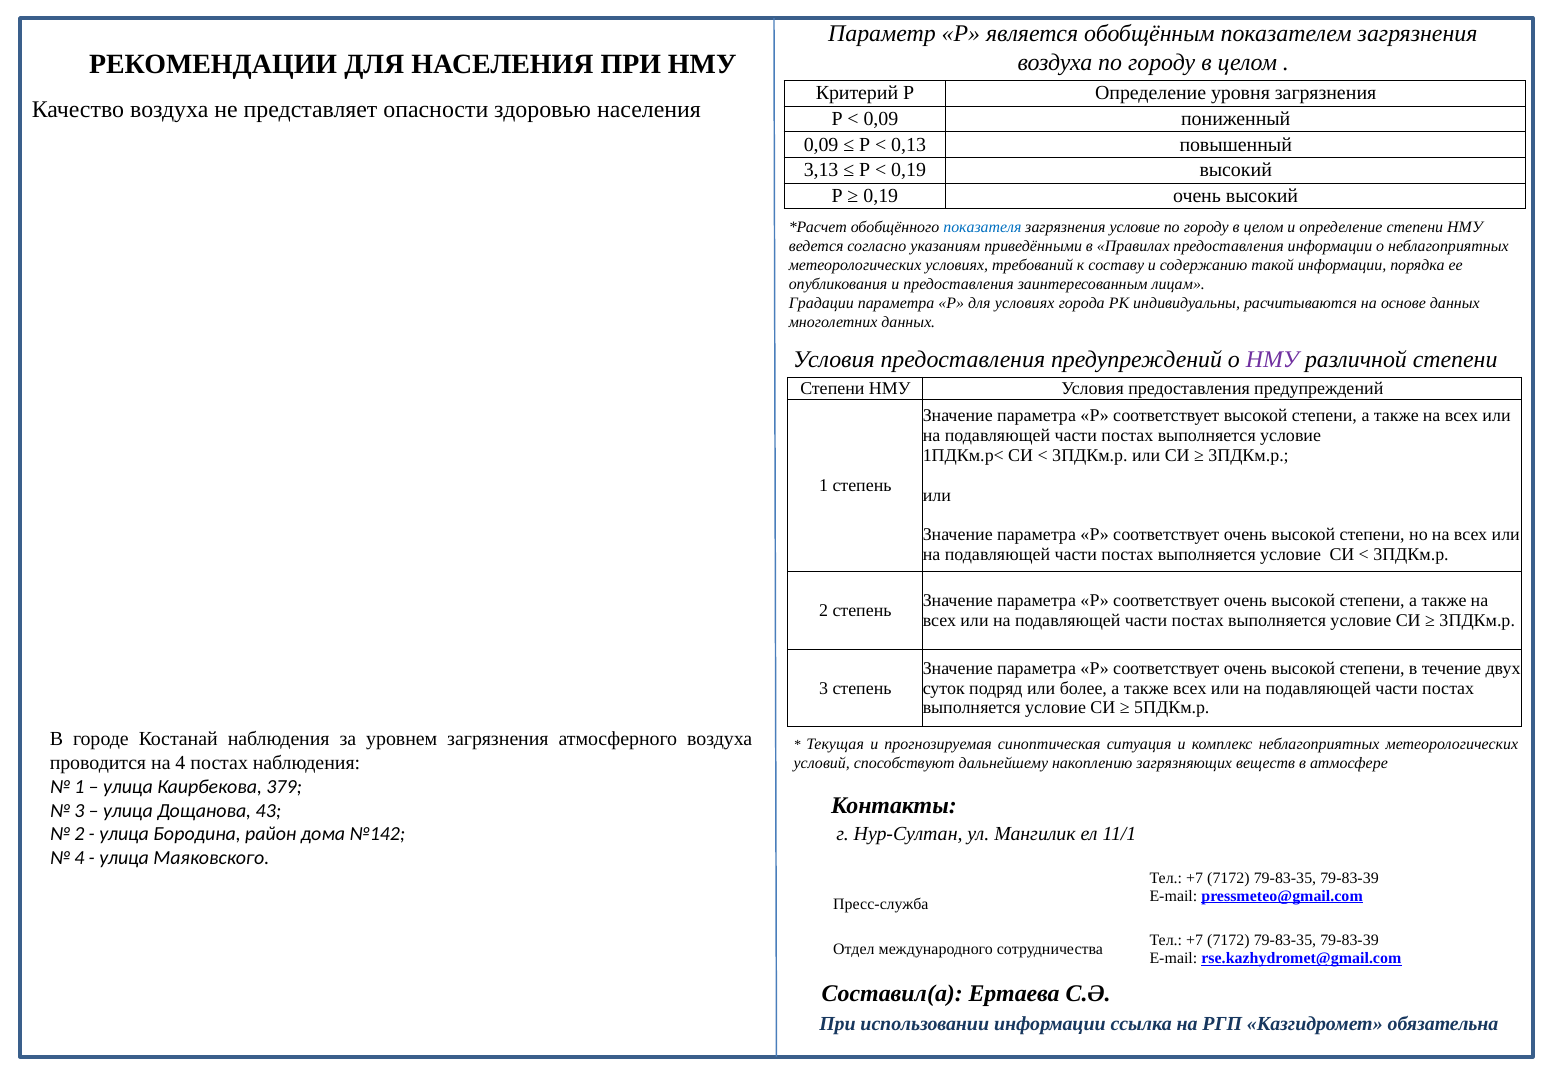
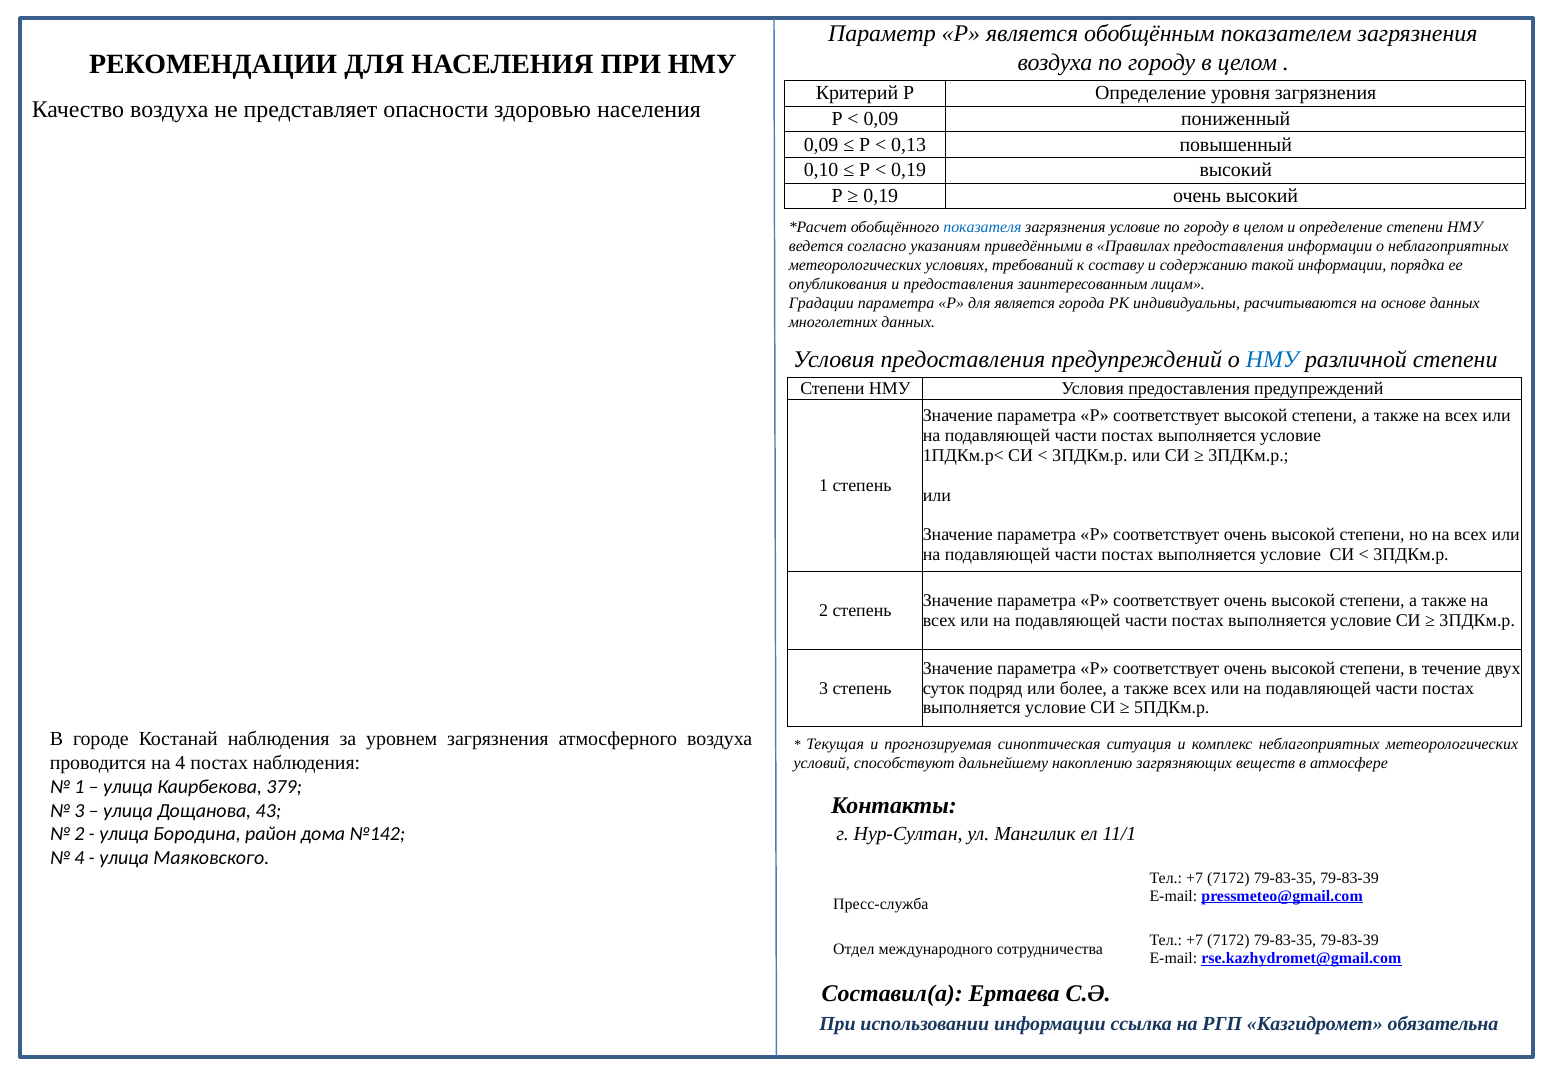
3,13: 3,13 -> 0,10 (821, 170)
для условиях: условиях -> является (1025, 303)
НМУ colour: purple -> blue (1272, 360)
